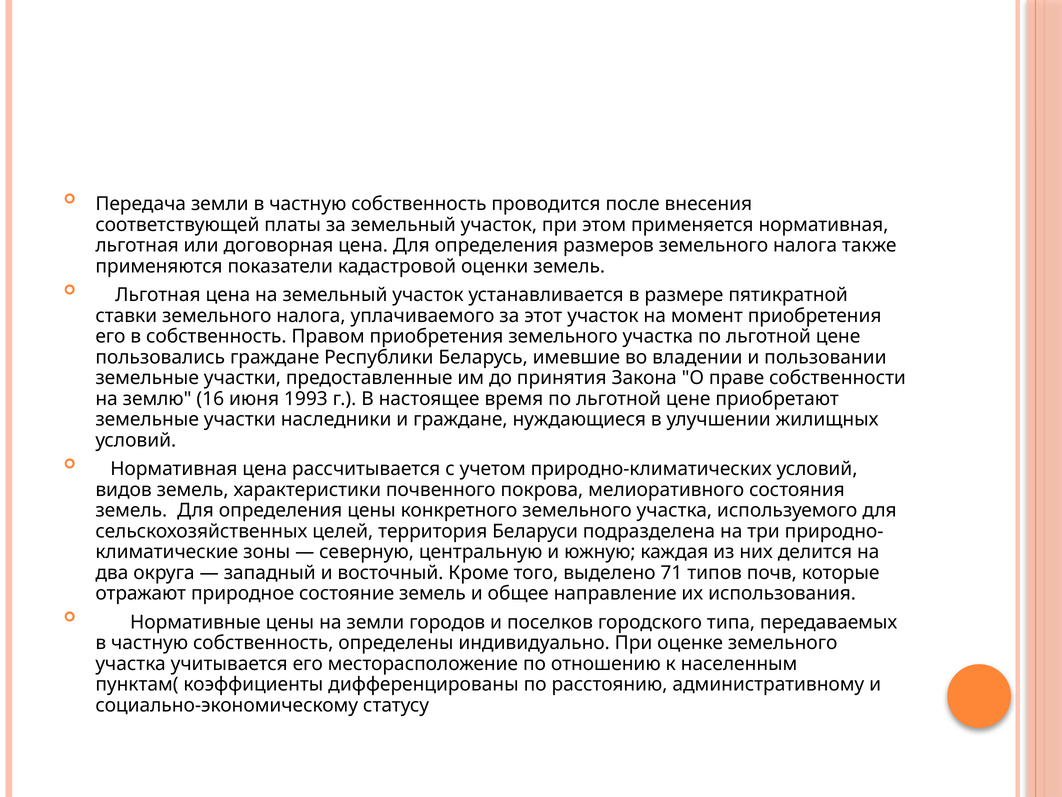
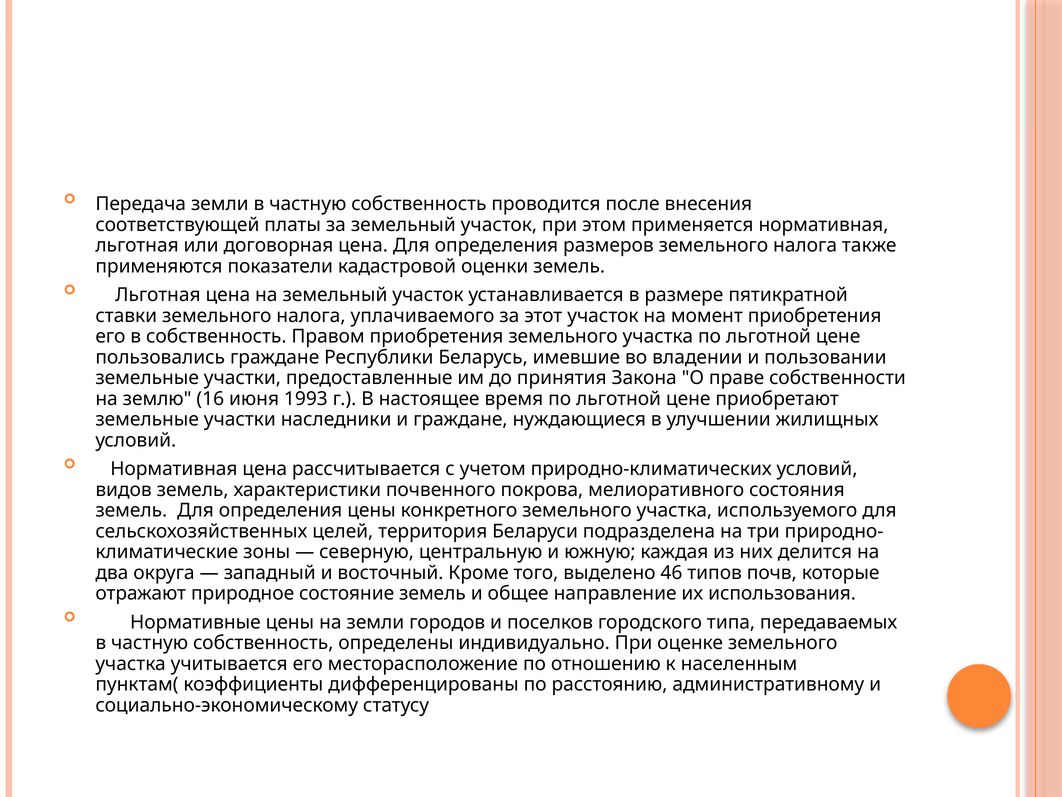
71: 71 -> 46 (671, 572)
